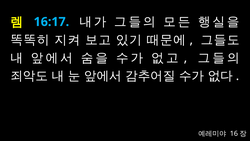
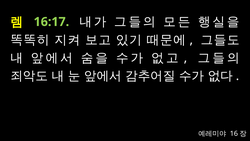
16:17 colour: light blue -> light green (51, 22)
